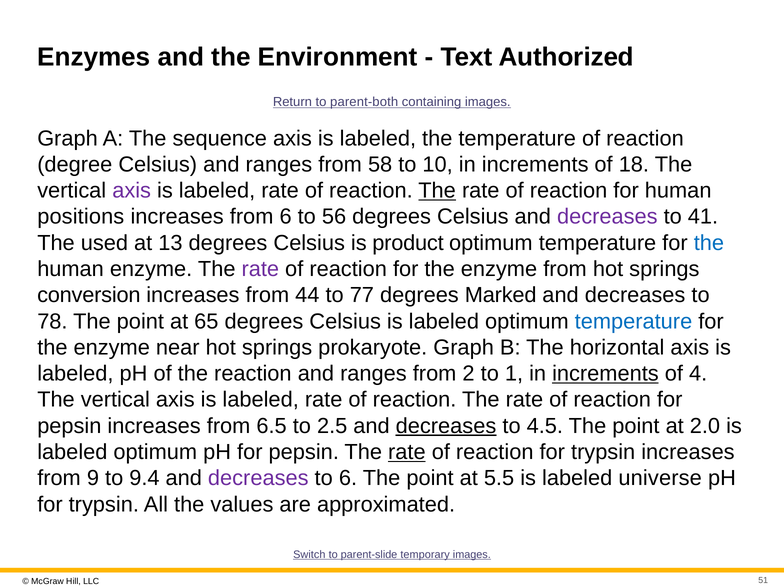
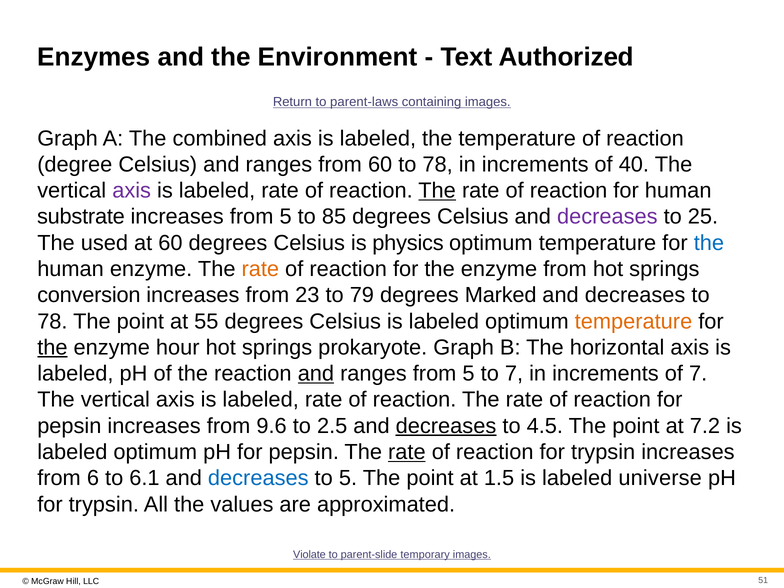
parent-both: parent-both -> parent-laws (364, 102)
sequence: sequence -> combined (220, 138)
from 58: 58 -> 60 (380, 164)
10: 10 -> 78 (438, 164)
18: 18 -> 40 (634, 164)
positions: positions -> substrate (81, 217)
increases from 6: 6 -> 5 (286, 217)
56: 56 -> 85 (334, 217)
41: 41 -> 25 (703, 217)
at 13: 13 -> 60 (170, 243)
product: product -> physics (408, 243)
rate colour: purple -> orange (260, 269)
44: 44 -> 23 (307, 295)
77: 77 -> 79 (362, 295)
65: 65 -> 55 (206, 321)
temperature colour: blue -> orange (633, 321)
the underline: none -> present (52, 347)
near: near -> hour (178, 347)
and underline: none -> present (316, 374)
ranges from 2: 2 -> 5 (469, 374)
to 1: 1 -> 7 (514, 374)
increments underline: present -> none (605, 374)
of 4: 4 -> 7 (698, 374)
6.5: 6.5 -> 9.6 (272, 426)
2.0: 2.0 -> 7.2 (705, 426)
9: 9 -> 6 (93, 478)
9.4: 9.4 -> 6.1 (144, 478)
decreases colour: purple -> blue (258, 478)
to 6: 6 -> 5 (348, 478)
5.5: 5.5 -> 1.5 (499, 478)
Switch: Switch -> Violate (309, 555)
